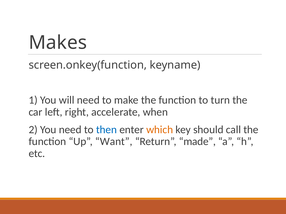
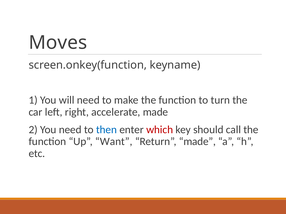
Makes: Makes -> Moves (58, 43)
accelerate when: when -> made (155, 112)
which colour: orange -> red (160, 130)
